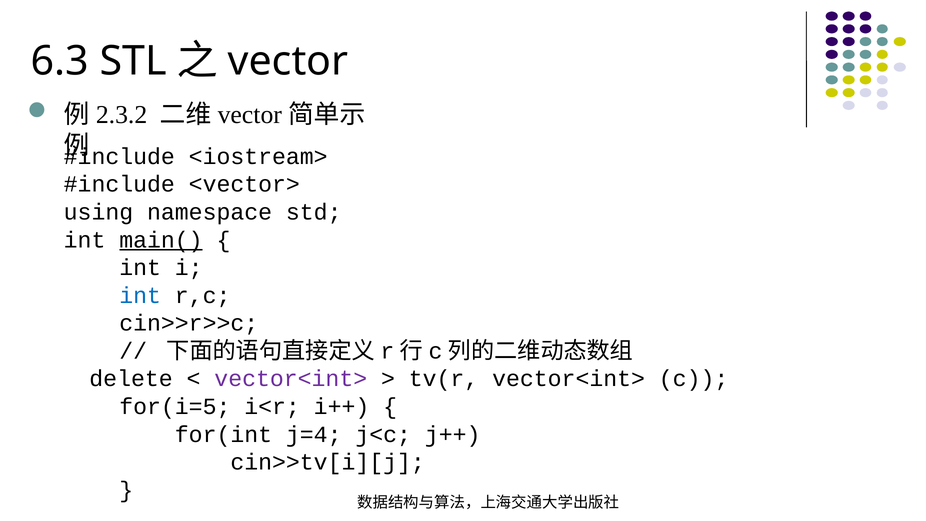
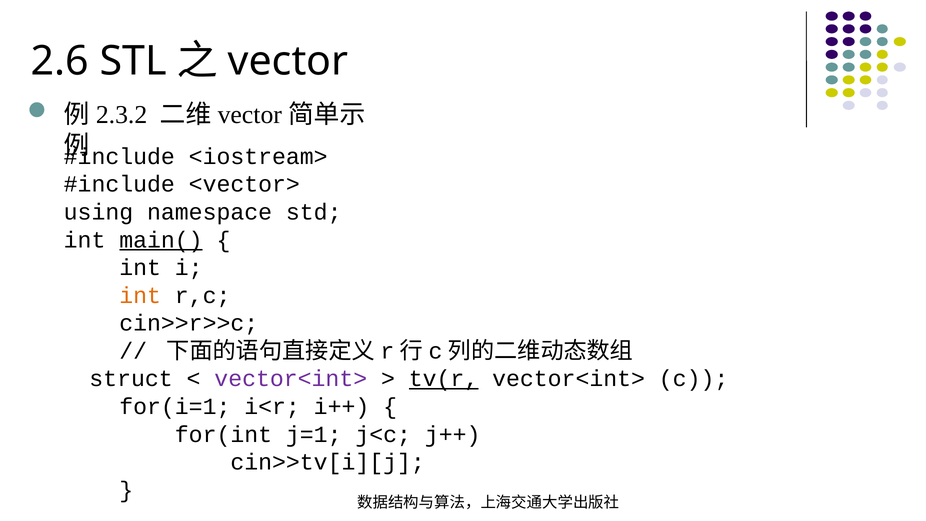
6.3: 6.3 -> 2.6 (60, 61)
int colour: blue -> orange (140, 295)
delete: delete -> struct (131, 379)
tv(r underline: none -> present (444, 379)
for(i=5: for(i=5 -> for(i=1 (175, 407)
j=4: j=4 -> j=1 (314, 434)
